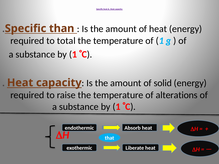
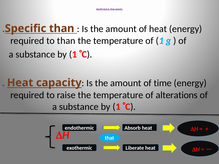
to total: total -> than (66, 41)
solid: solid -> time (163, 83)
